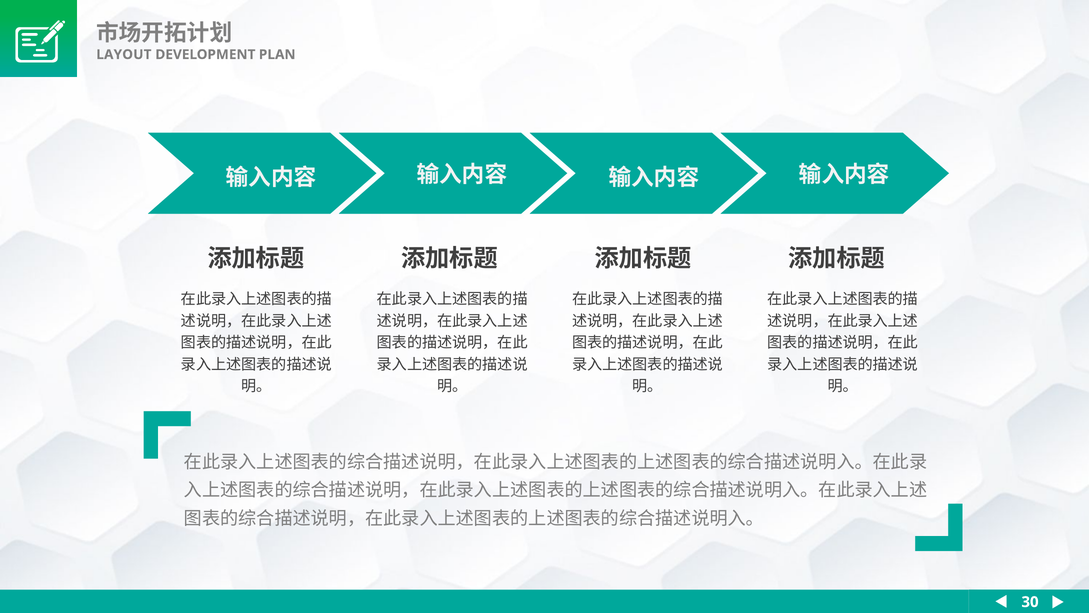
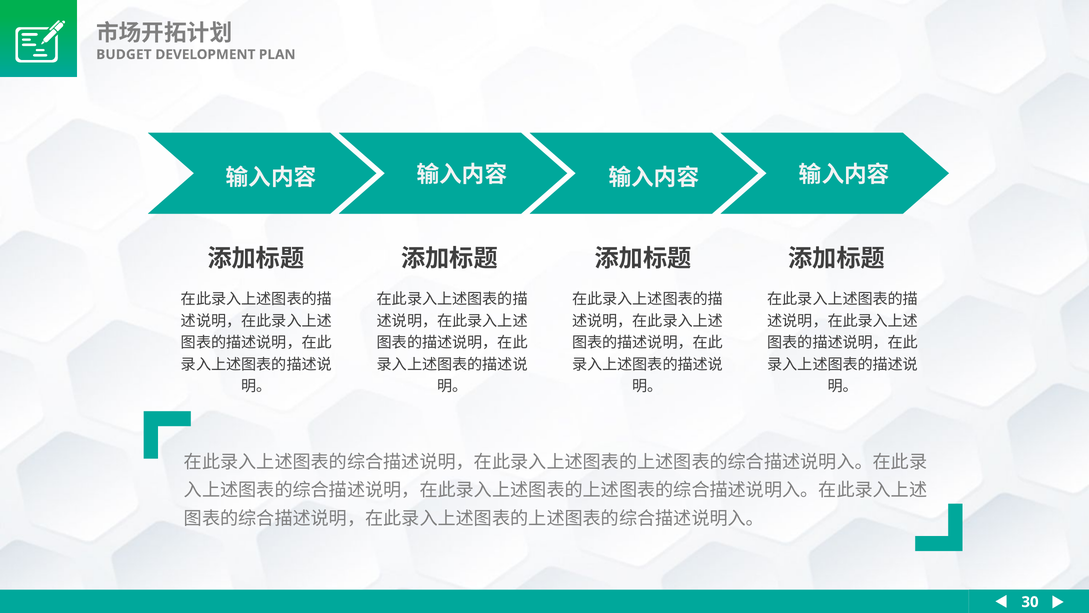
LAYOUT: LAYOUT -> BUDGET (124, 54)
